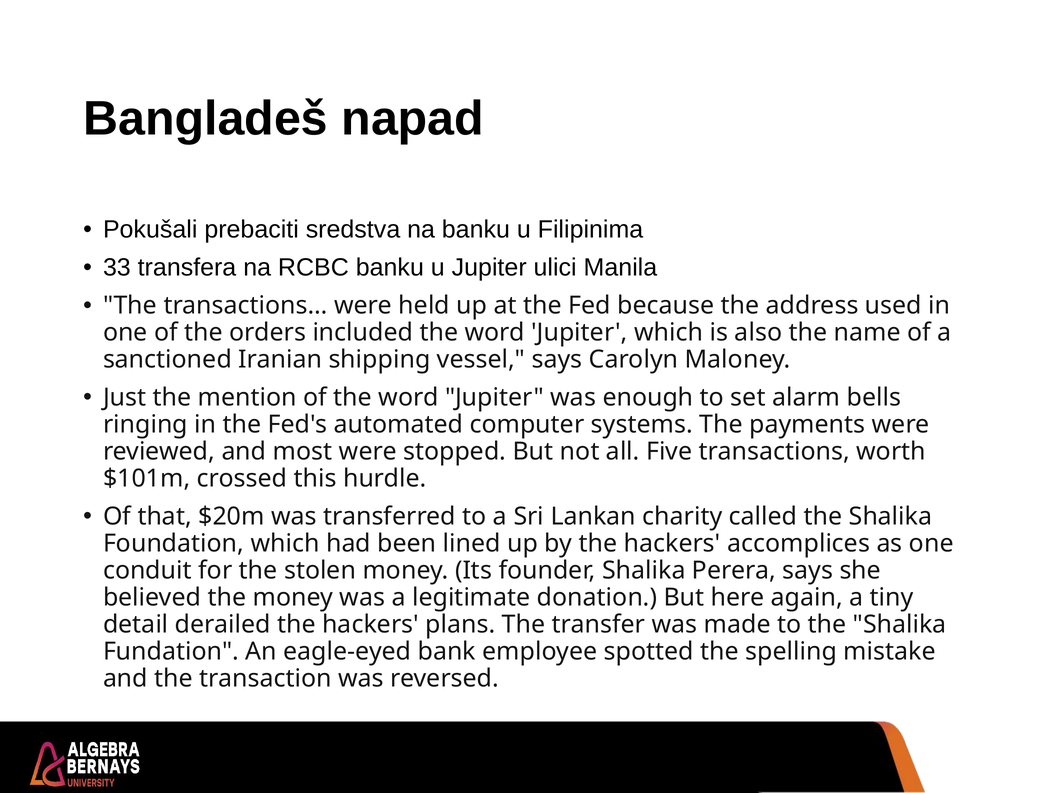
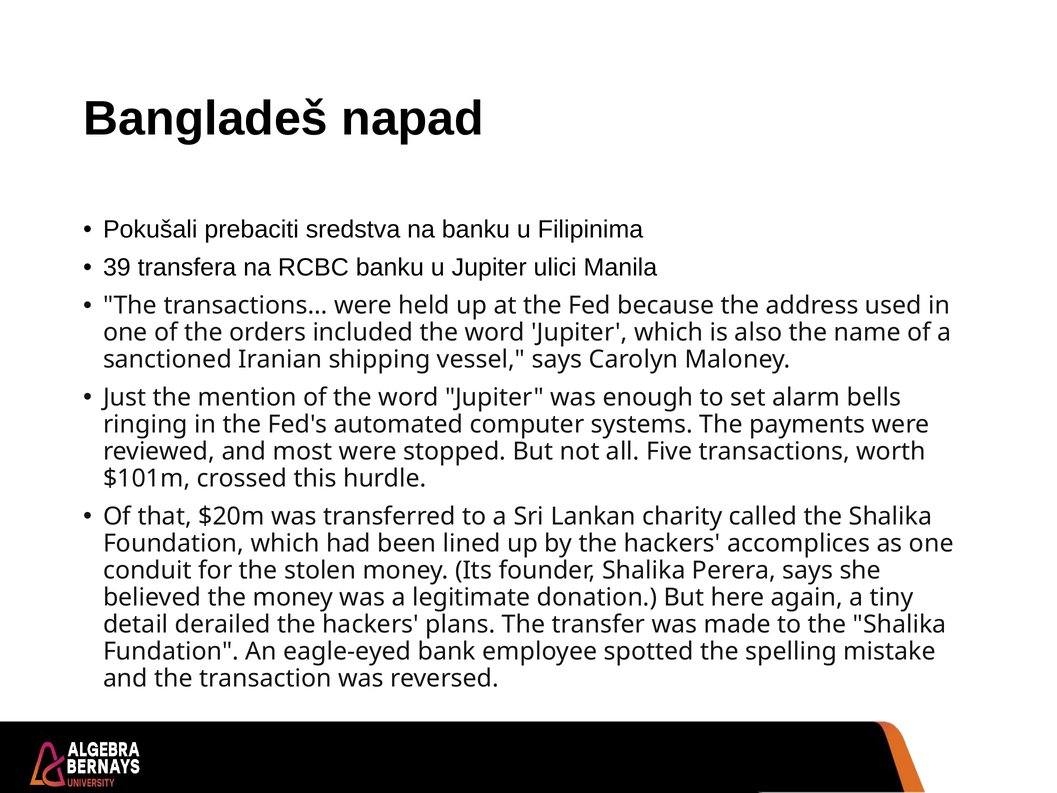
33: 33 -> 39 (117, 268)
